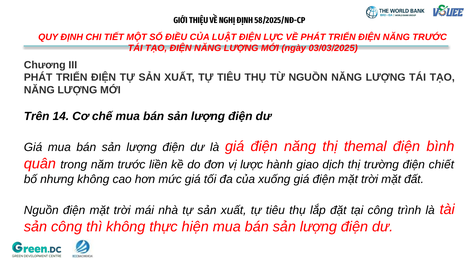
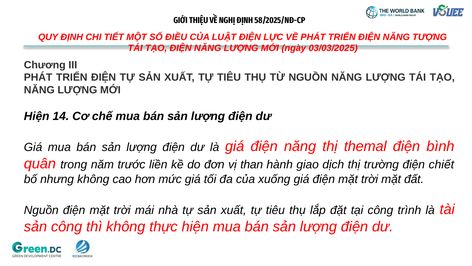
NĂNG TRƯỚC: TRƯỚC -> TƯỢNG (430, 37)
Trên: Trên -> Hiện (37, 116)
lược: lược -> than (252, 164)
